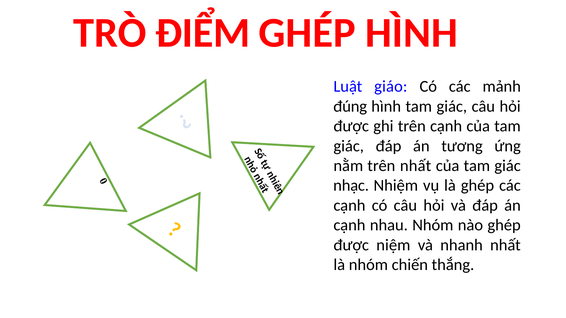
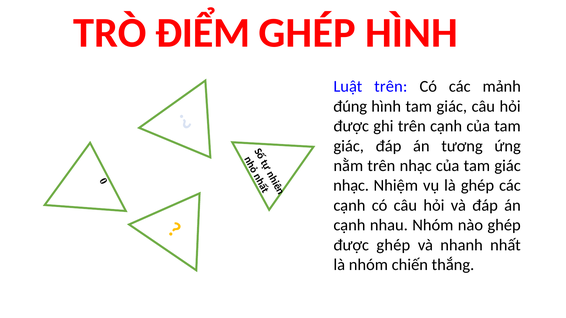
Luật giáo: giáo -> trên (391, 87)
trên nhất: nhất -> nhạc (416, 166)
được niệm: niệm -> ghép (393, 245)
